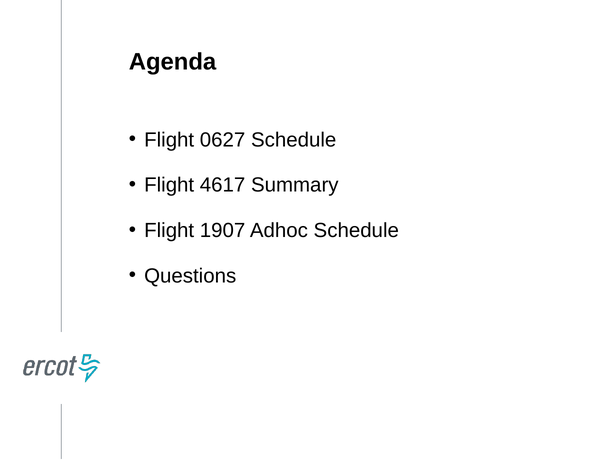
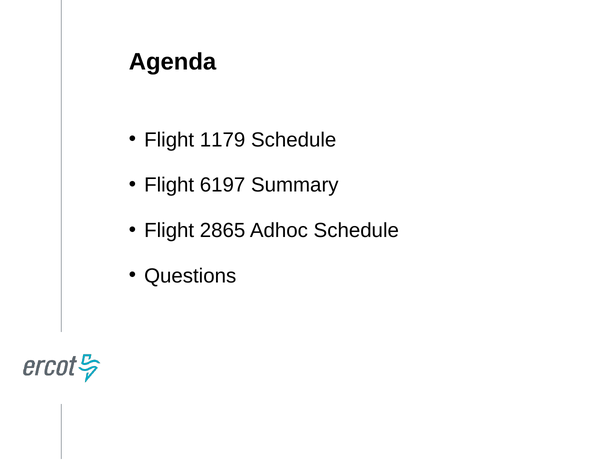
0627: 0627 -> 1179 (223, 140)
4617: 4617 -> 6197 (223, 185)
1907: 1907 -> 2865 (223, 231)
